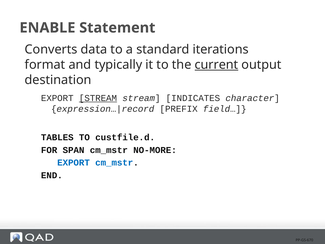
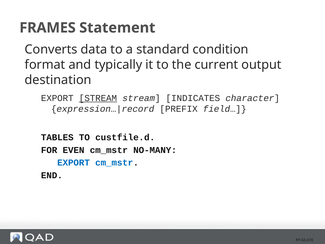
ENABLE: ENABLE -> FRAMES (48, 28)
iterations: iterations -> condition (221, 49)
current underline: present -> none (216, 65)
SPAN: SPAN -> EVEN (74, 150)
NO-MORE: NO-MORE -> NO-MANY (155, 150)
